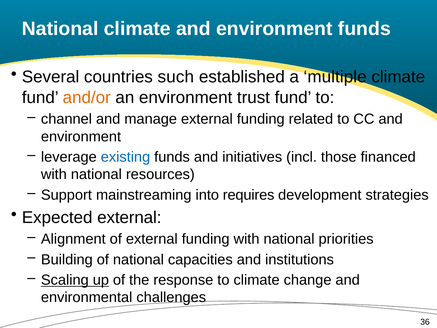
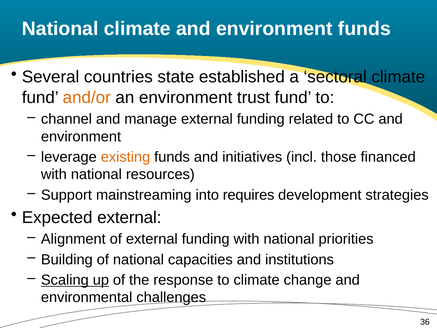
such: such -> state (176, 77)
multiple: multiple -> sectoral (335, 77)
existing colour: blue -> orange (126, 157)
